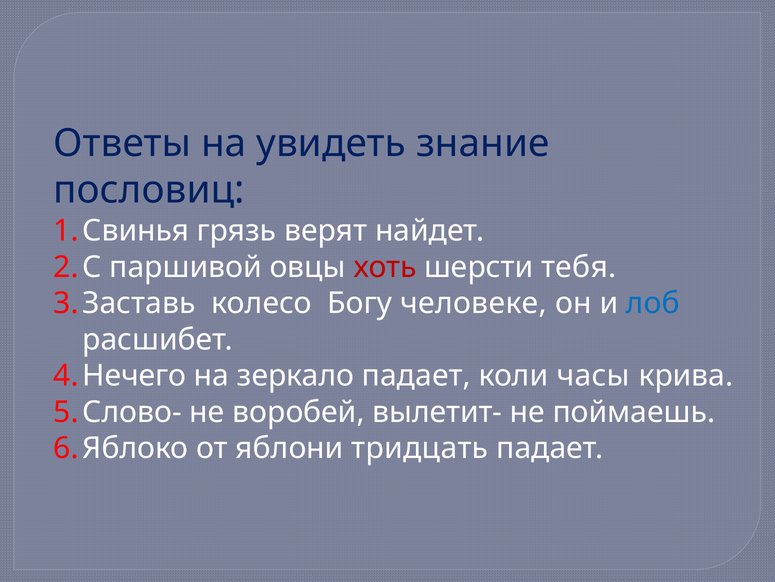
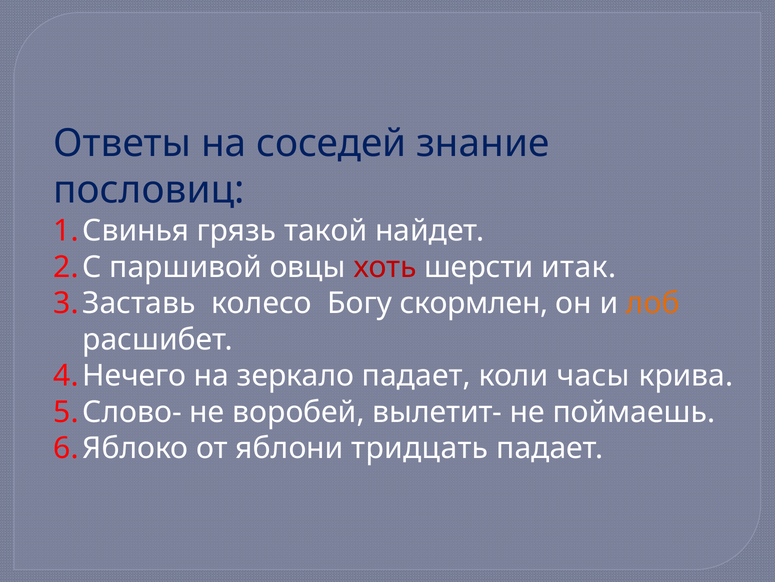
увидеть: увидеть -> соседей (331, 143)
верят: верят -> такой (326, 231)
тебя: тебя -> итак (579, 267)
человеке: человеке -> скормлен (474, 303)
лоб colour: blue -> orange (653, 303)
